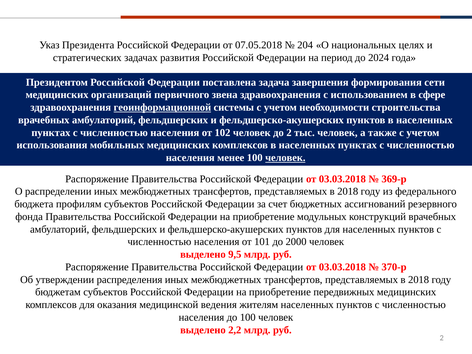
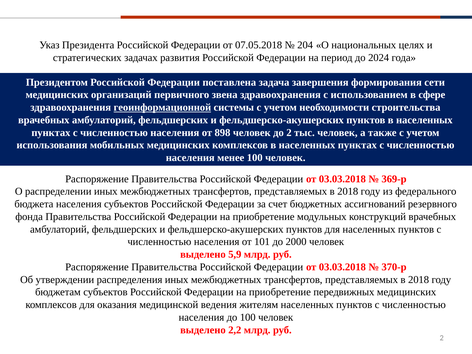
102: 102 -> 898 (223, 133)
человек underline: present -> none (285, 158)
бюджета профилям: профилям -> населения (79, 204)
9,5: 9,5 -> 5,9 (235, 254)
